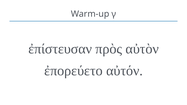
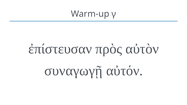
ἐπορεύετο: ἐπορεύετο -> συναγωγῇ (73, 71)
